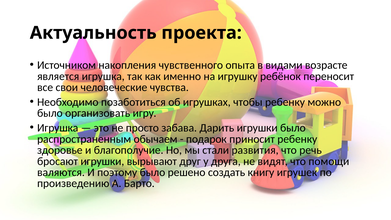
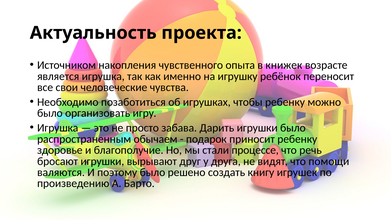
видами: видами -> книжек (284, 65)
развития: развития -> процессе (255, 150)
